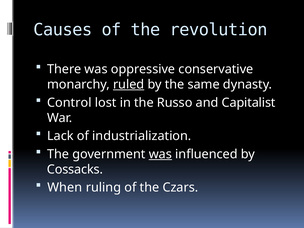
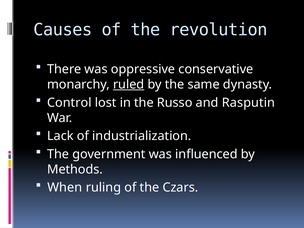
Capitalist: Capitalist -> Rasputin (248, 103)
was underline: present -> none (160, 154)
Cossacks: Cossacks -> Methods (75, 169)
